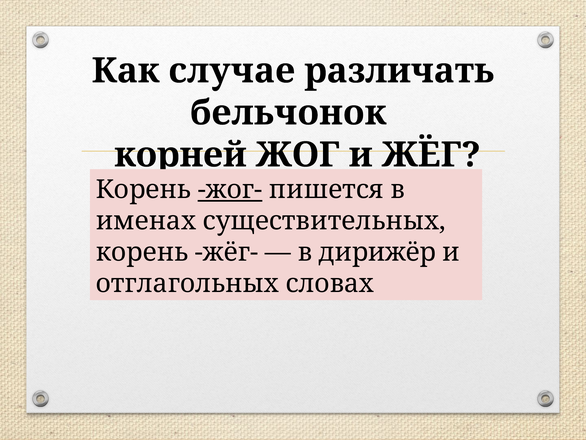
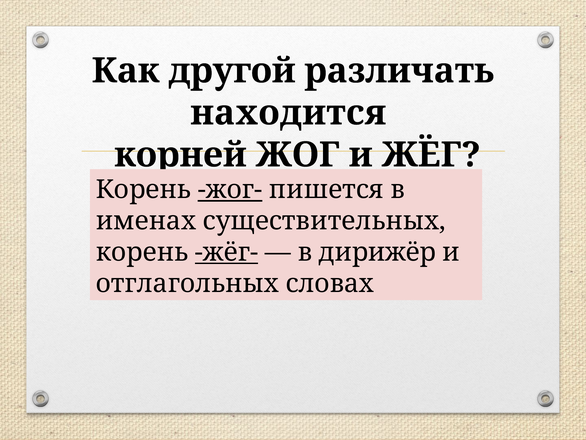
случае: случае -> другой (232, 71)
бельчонок: бельчонок -> находится (288, 113)
жёг- underline: none -> present (227, 252)
